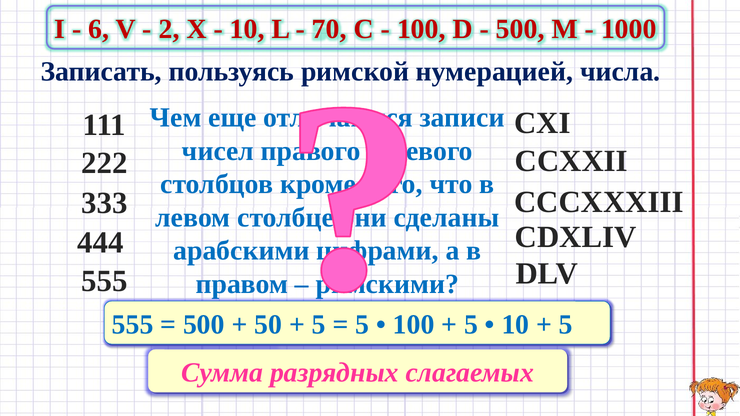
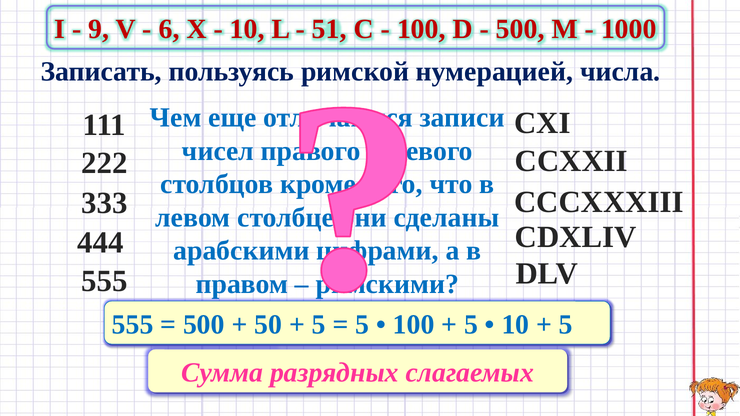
6: 6 -> 9 (99, 29)
2: 2 -> 6 (169, 29)
70: 70 -> 51 (329, 29)
